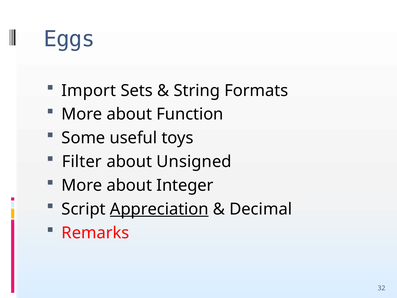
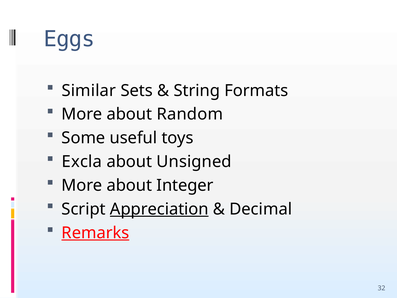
Import: Import -> Similar (89, 90)
Function: Function -> Random (190, 114)
Filter: Filter -> Excla (82, 162)
Remarks underline: none -> present (95, 233)
